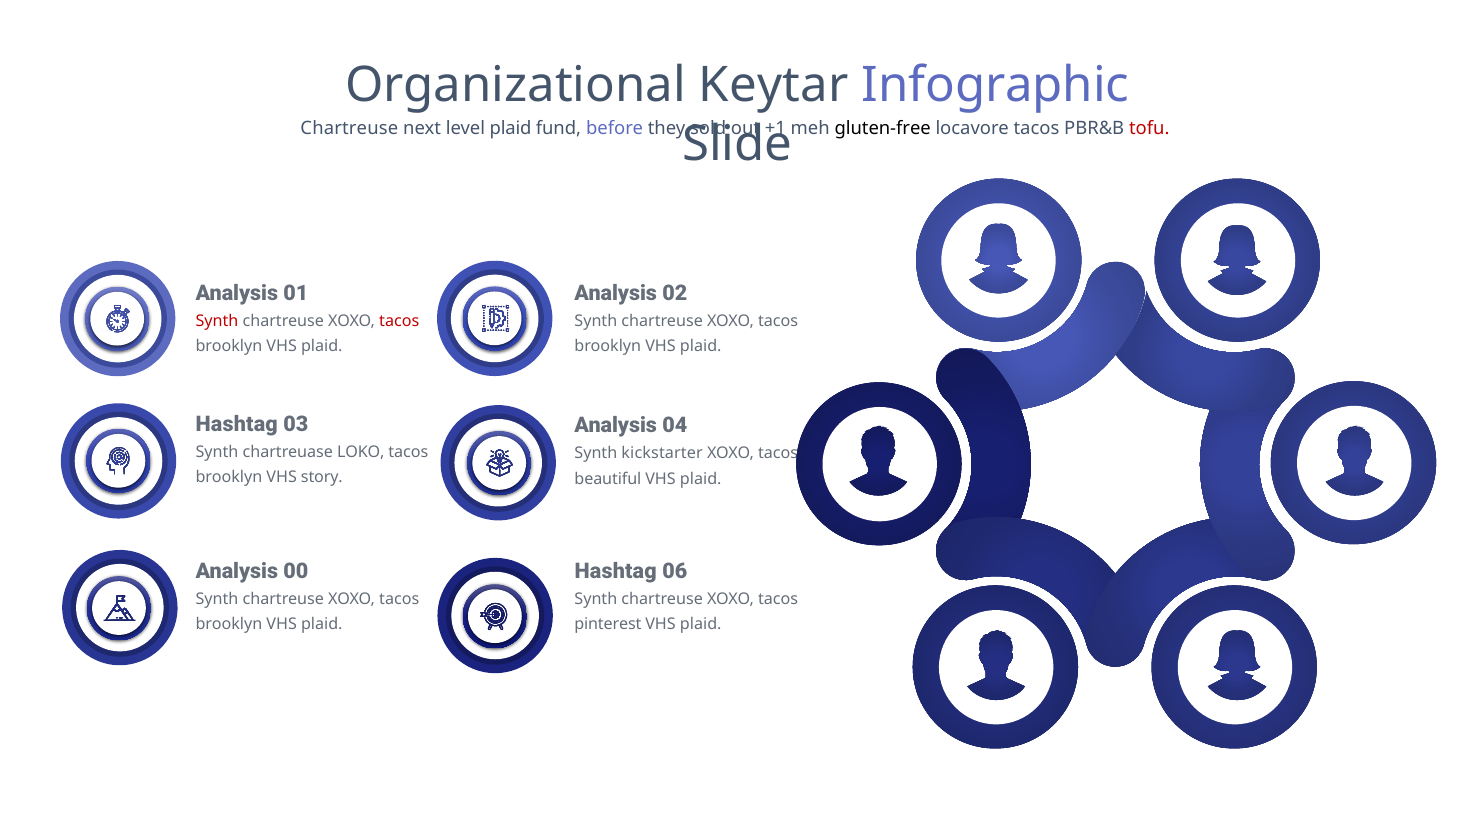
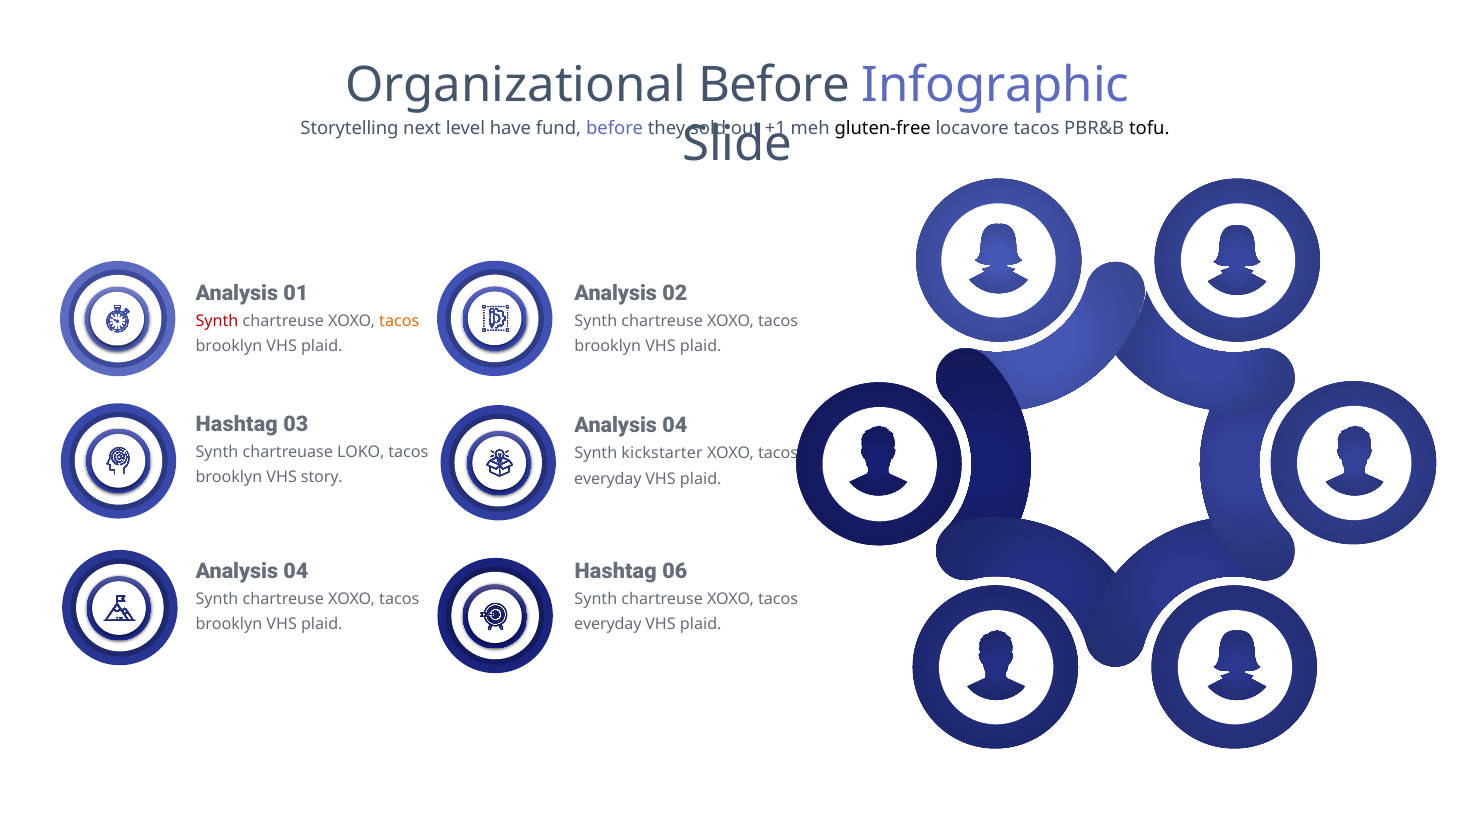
Organizational Keytar: Keytar -> Before (774, 85)
Chartreuse: Chartreuse -> Storytelling (349, 129)
level plaid: plaid -> have (511, 129)
tofu colour: red -> black (1149, 129)
tacos colour: red -> orange (399, 321)
beautiful: beautiful -> everyday (608, 479)
00: 00 -> 04 (296, 572)
pinterest: pinterest -> everyday (608, 625)
